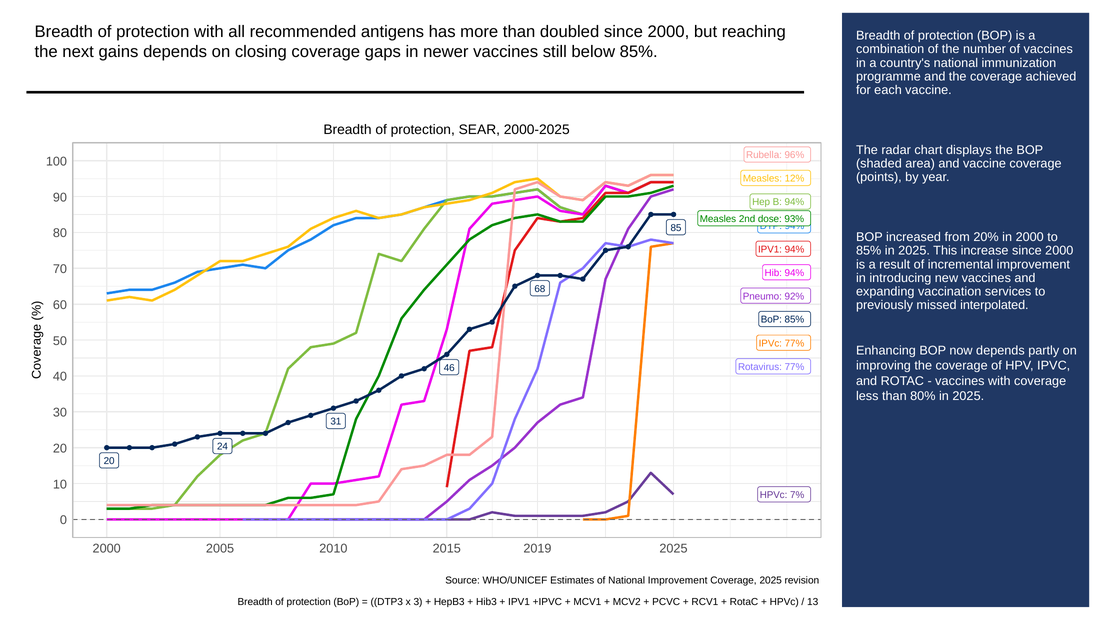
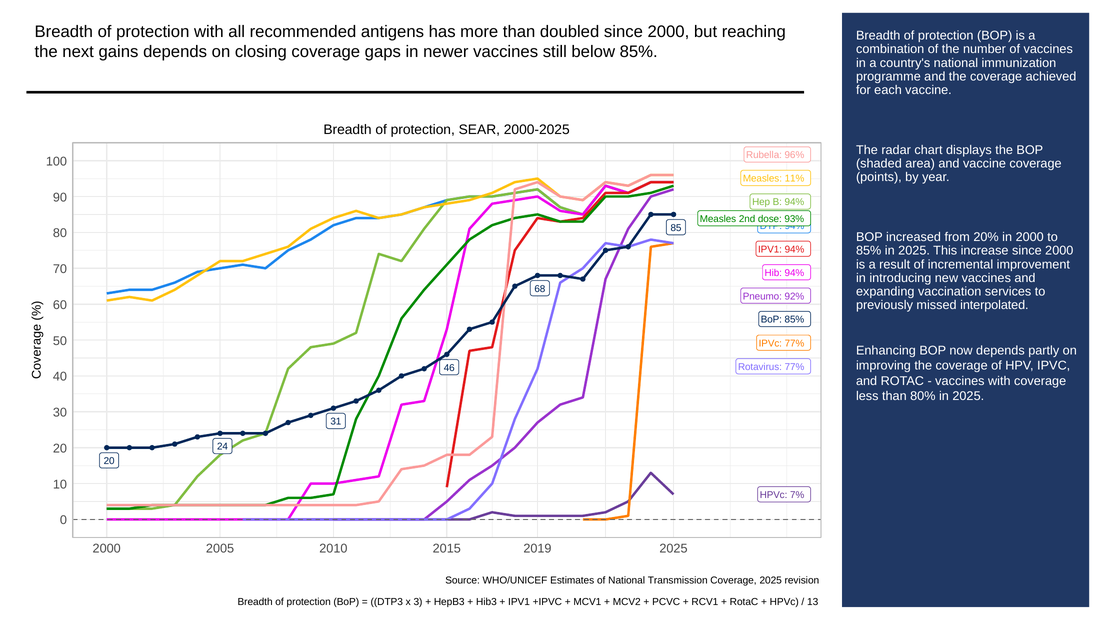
12%: 12% -> 11% (794, 179)
National Improvement: Improvement -> Transmission (678, 581)
